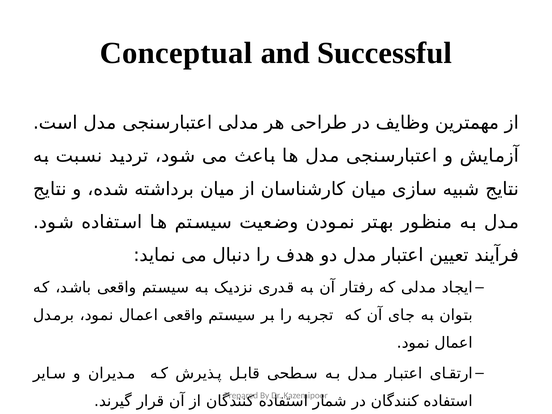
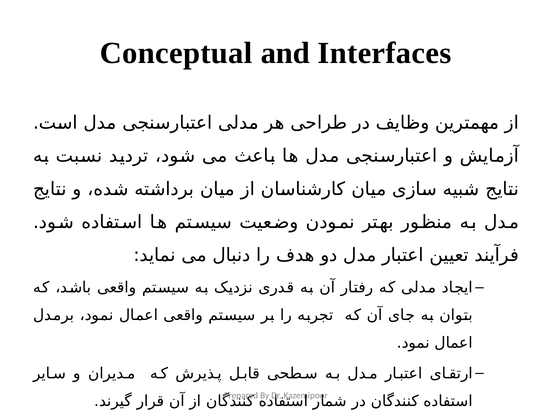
Successful: Successful -> Interfaces (384, 53)
